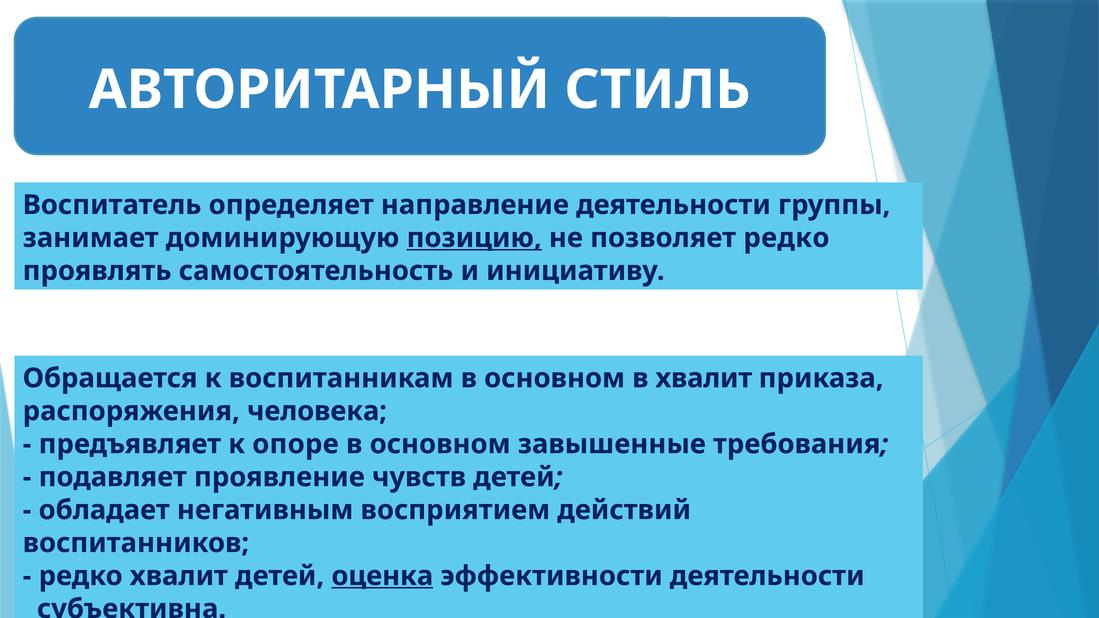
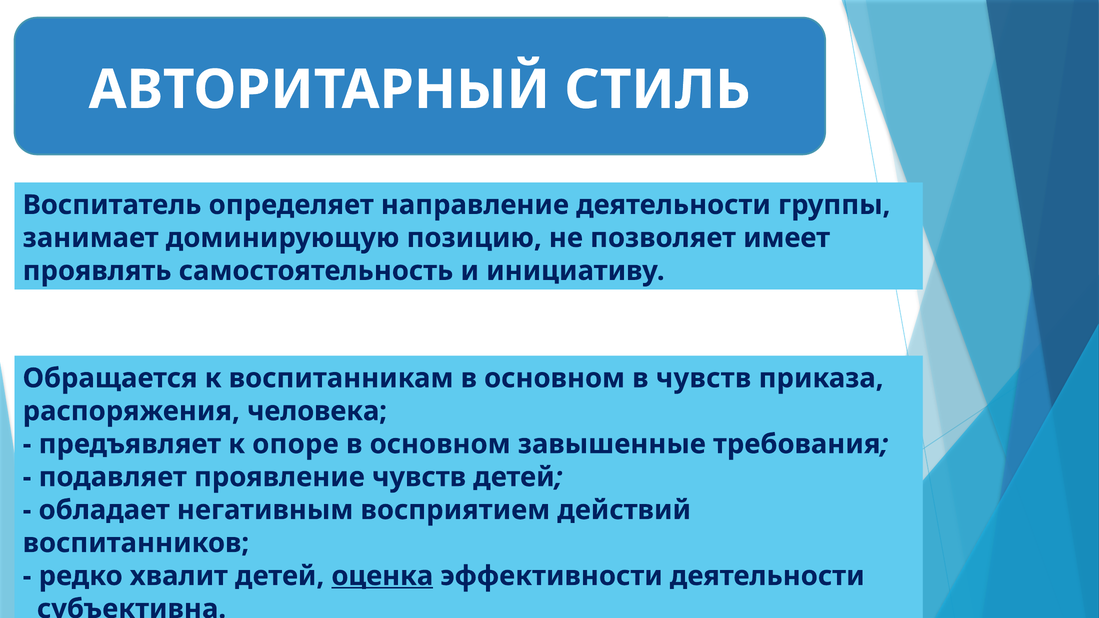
позицию underline: present -> none (474, 238)
позволяет редко: редко -> имеет (787, 238)
в хвалит: хвалит -> чувств (704, 378)
